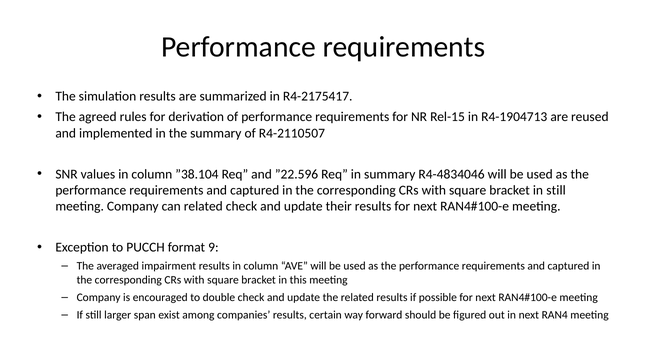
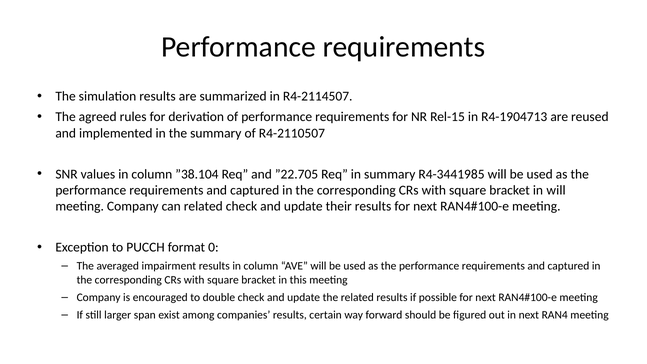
R4-2175417: R4-2175417 -> R4-2114507 (318, 96)
”22.596: ”22.596 -> ”22.705 (297, 174)
R4-4834046: R4-4834046 -> R4-3441985 (452, 174)
in still: still -> will (556, 190)
9: 9 -> 0 (213, 247)
